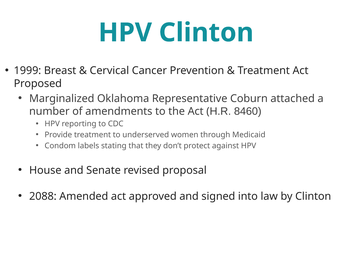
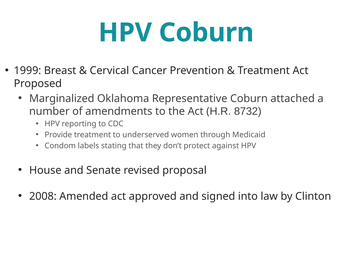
HPV Clinton: Clinton -> Coburn (206, 33)
8460: 8460 -> 8732 (248, 111)
2088: 2088 -> 2008 (43, 196)
